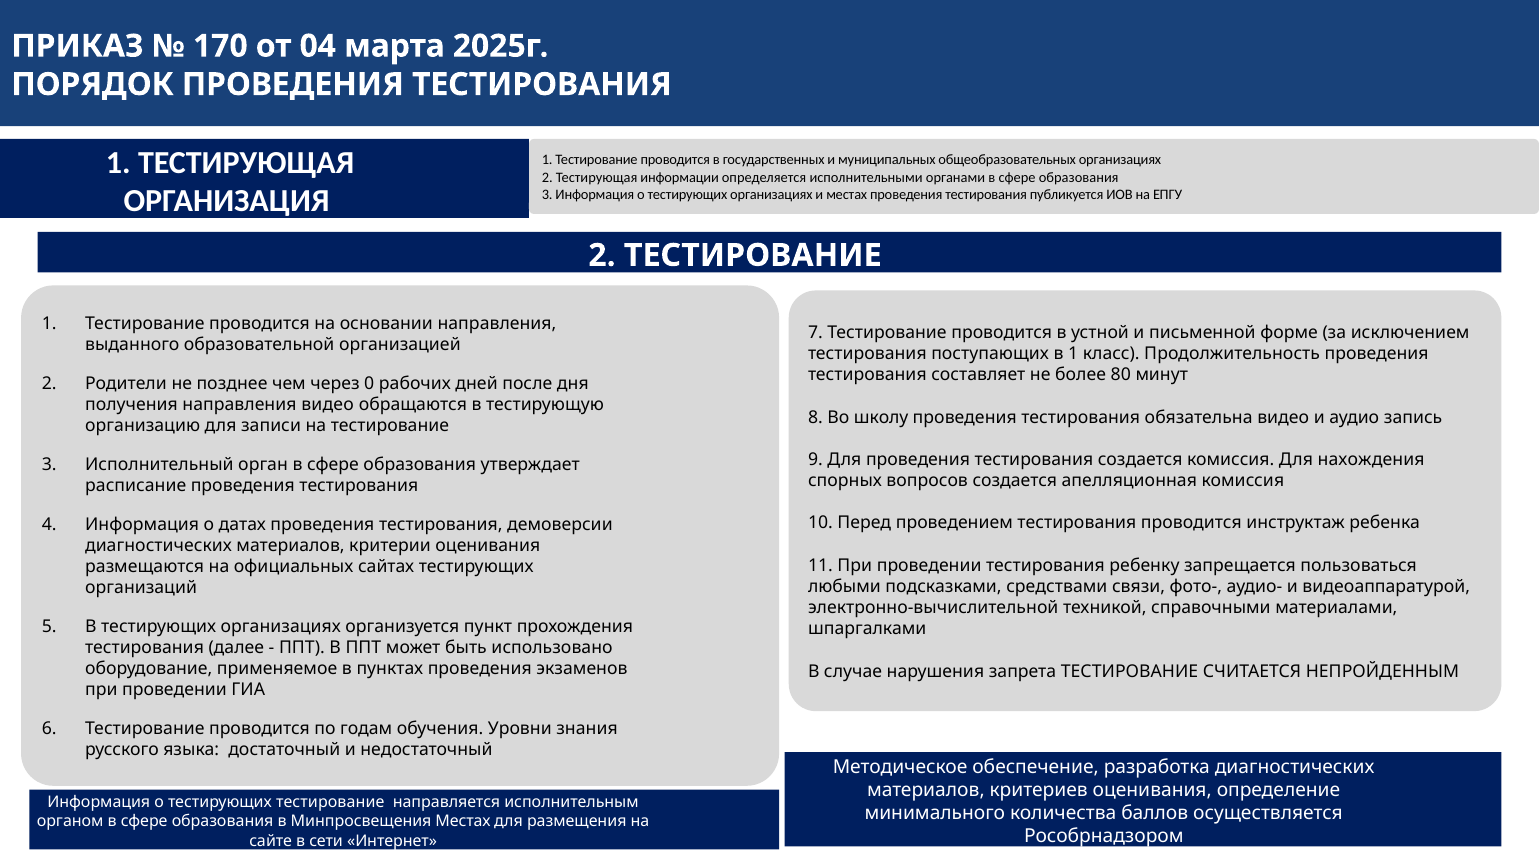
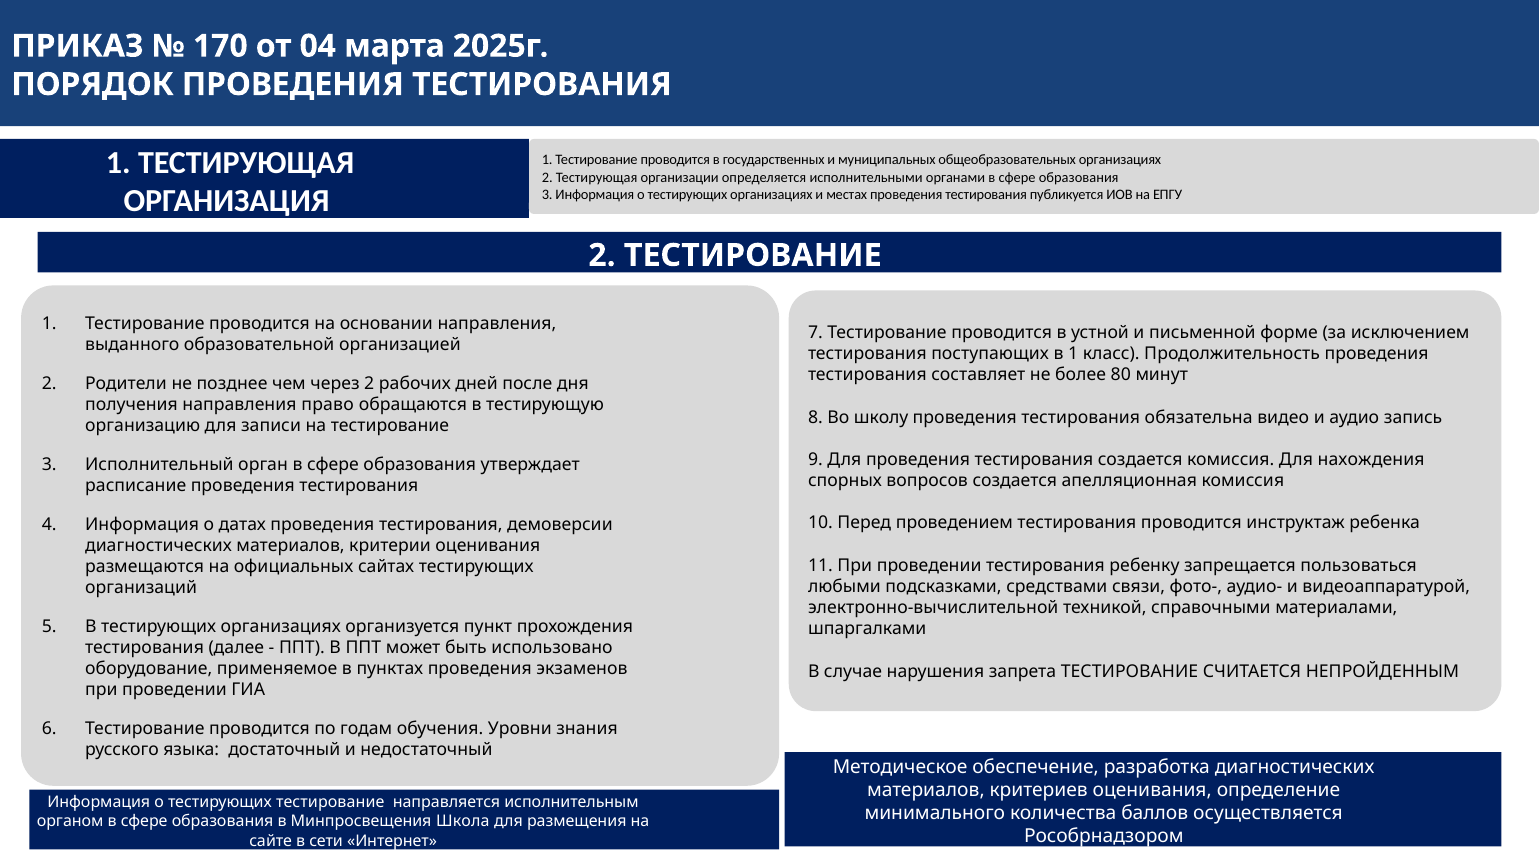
информации: информации -> организации (680, 178)
через 0: 0 -> 2 (369, 384)
направления видео: видео -> право (328, 405)
Минпросвещения Местах: Местах -> Школа (463, 822)
